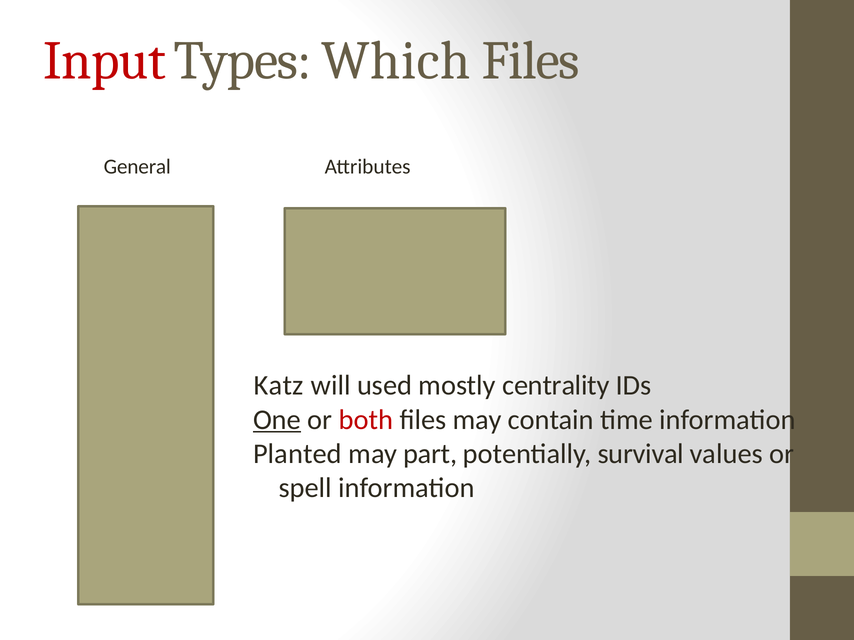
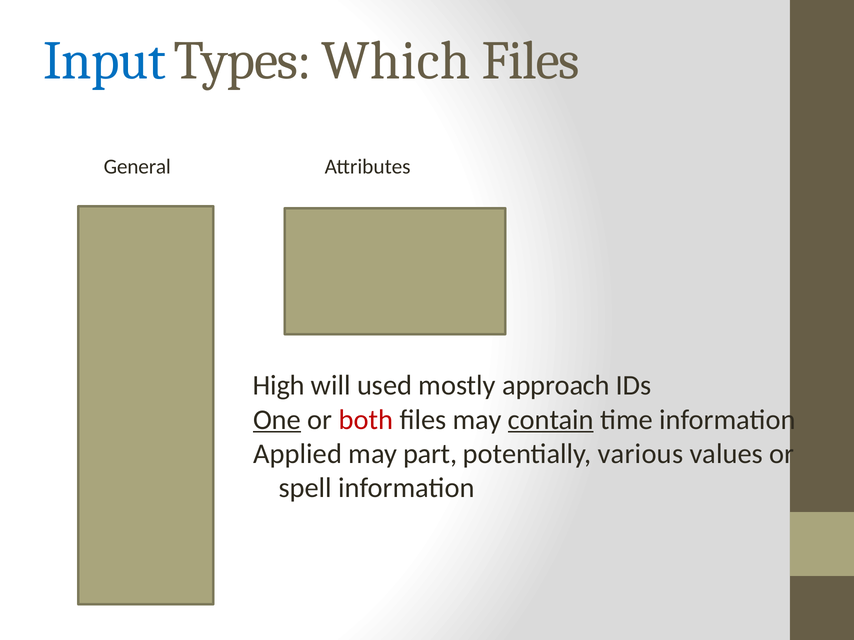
Input colour: red -> blue (104, 61)
Katz: Katz -> High (279, 386)
centrality: centrality -> approach (556, 386)
contain underline: none -> present (551, 420)
Planted: Planted -> Applied (298, 454)
survival: survival -> various (641, 454)
